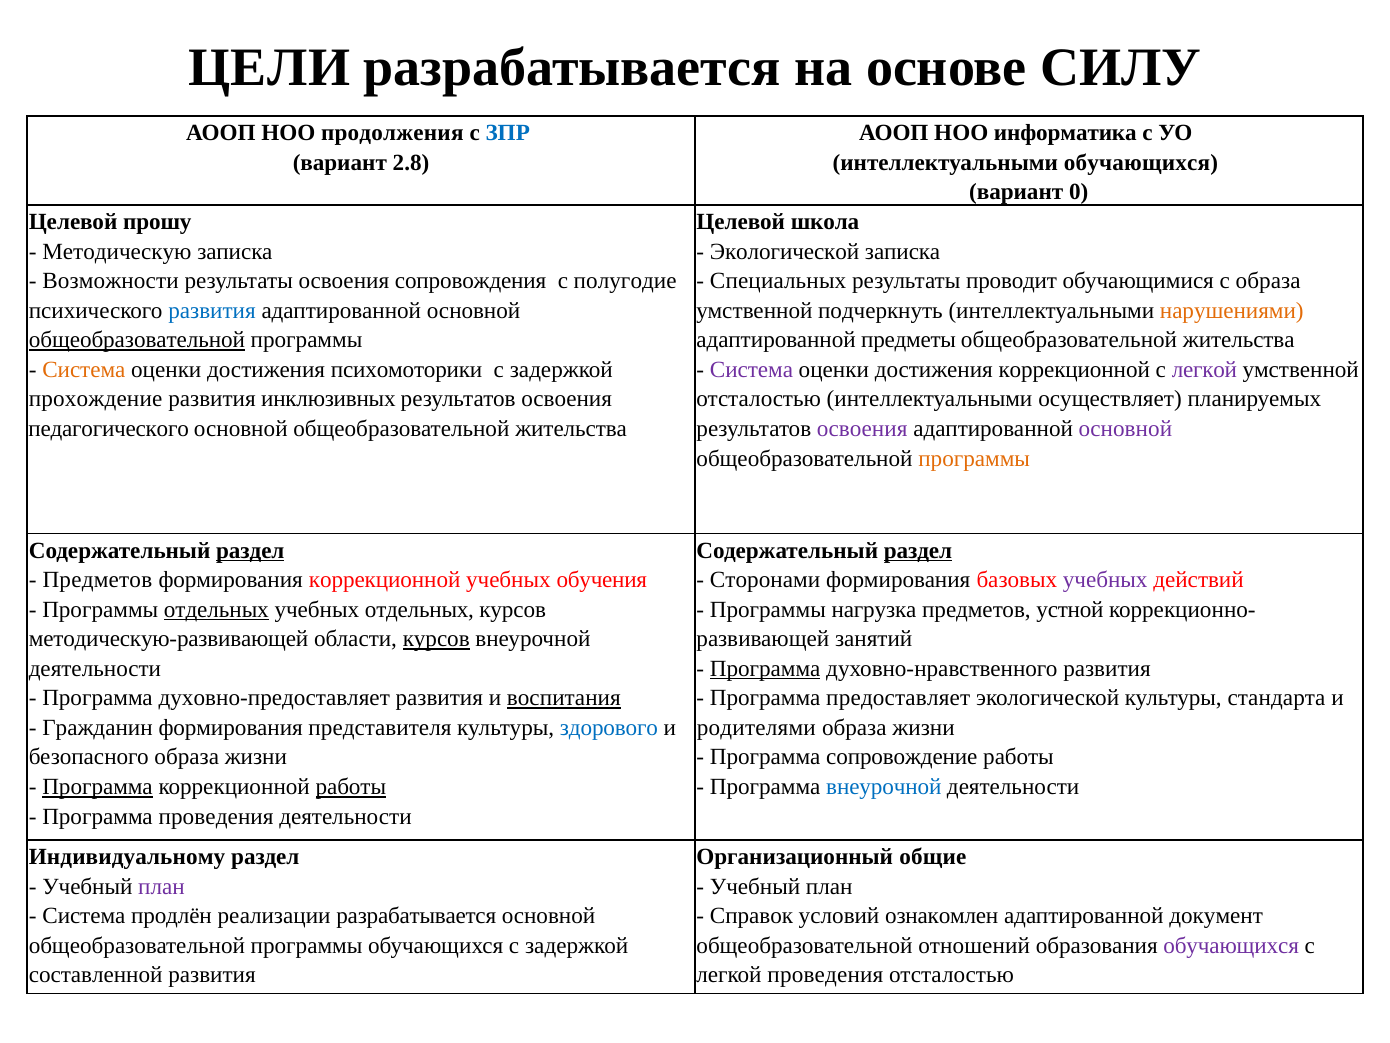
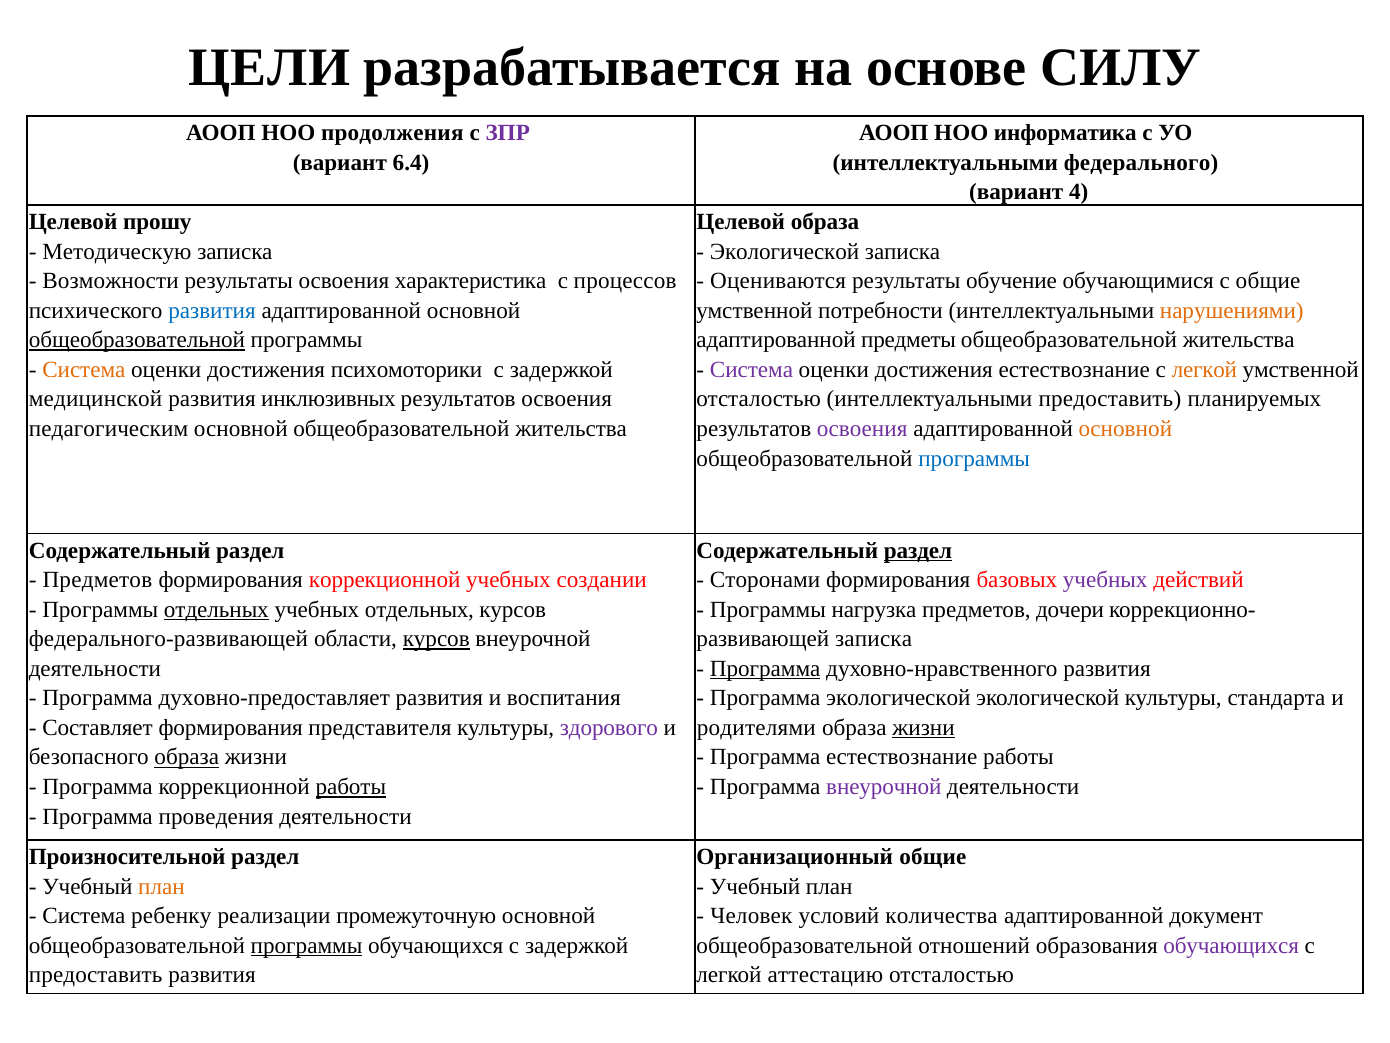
ЗПР colour: blue -> purple (508, 133)
2.8: 2.8 -> 6.4 (411, 163)
интеллектуальными обучающихся: обучающихся -> федерального (1141, 163)
0: 0 -> 4 (1079, 192)
Целевой школа: школа -> образа (825, 222)
сопровождения: сопровождения -> характеристика (471, 281)
полугодие: полугодие -> процессов (625, 281)
Специальных: Специальных -> Оцениваются (778, 281)
проводит: проводит -> обучение (1012, 281)
с образа: образа -> общие (1268, 281)
подчеркнуть: подчеркнуть -> потребности (880, 310)
достижения коррекционной: коррекционной -> естествознание (1074, 370)
легкой colour: purple -> orange (1204, 370)
прохождение: прохождение -> медицинской (96, 399)
интеллектуальными осуществляет: осуществляет -> предоставить (1110, 399)
педагогического: педагогического -> педагогическим (108, 429)
основной colour: purple -> orange (1125, 429)
программы colour: orange -> blue (974, 458)
раздел underline: present -> none (250, 550)
обучения: обучения -> создании (602, 580)
устной: устной -> дочери (1070, 609)
методическую-развивающей: методическую-развивающей -> федерального-развивающей (168, 639)
занятий: занятий -> записка (874, 639)
воспитания underline: present -> none (564, 698)
Программа предоставляет: предоставляет -> экологической (898, 698)
Гражданин: Гражданин -> Составляет (98, 727)
здорового colour: blue -> purple (609, 727)
жизни underline: none -> present (924, 727)
образа underline: none -> present (187, 757)
Программа сопровождение: сопровождение -> естествознание (902, 757)
Программа underline: present -> none (98, 787)
внеурочной colour: blue -> purple (884, 787)
Индивидуальному: Индивидуальному -> Произносительной (127, 857)
план colour: purple -> orange (162, 886)
продлён: продлён -> ребенку (171, 916)
реализации разрабатывается: разрабатывается -> промежуточную (416, 916)
Справок: Справок -> Человек (751, 916)
ознакомлен: ознакомлен -> количества (942, 916)
программы underline: none -> present (306, 945)
составленной: составленной -> предоставить (96, 975)
легкой проведения: проведения -> аттестацию (825, 975)
